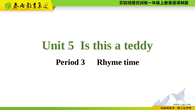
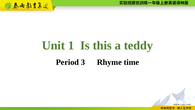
5: 5 -> 1 (71, 45)
